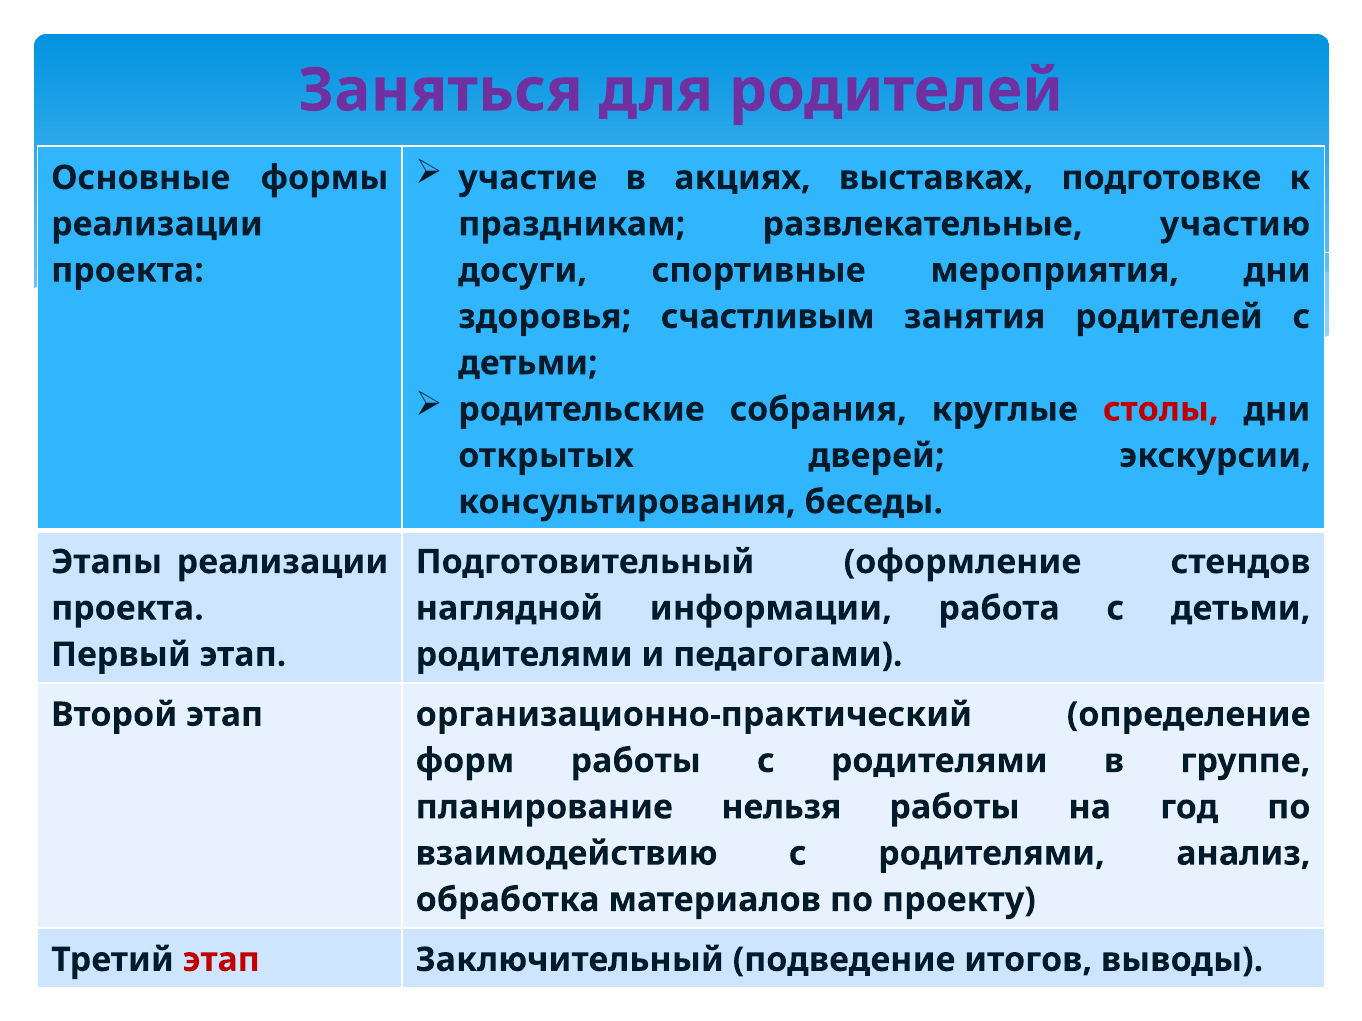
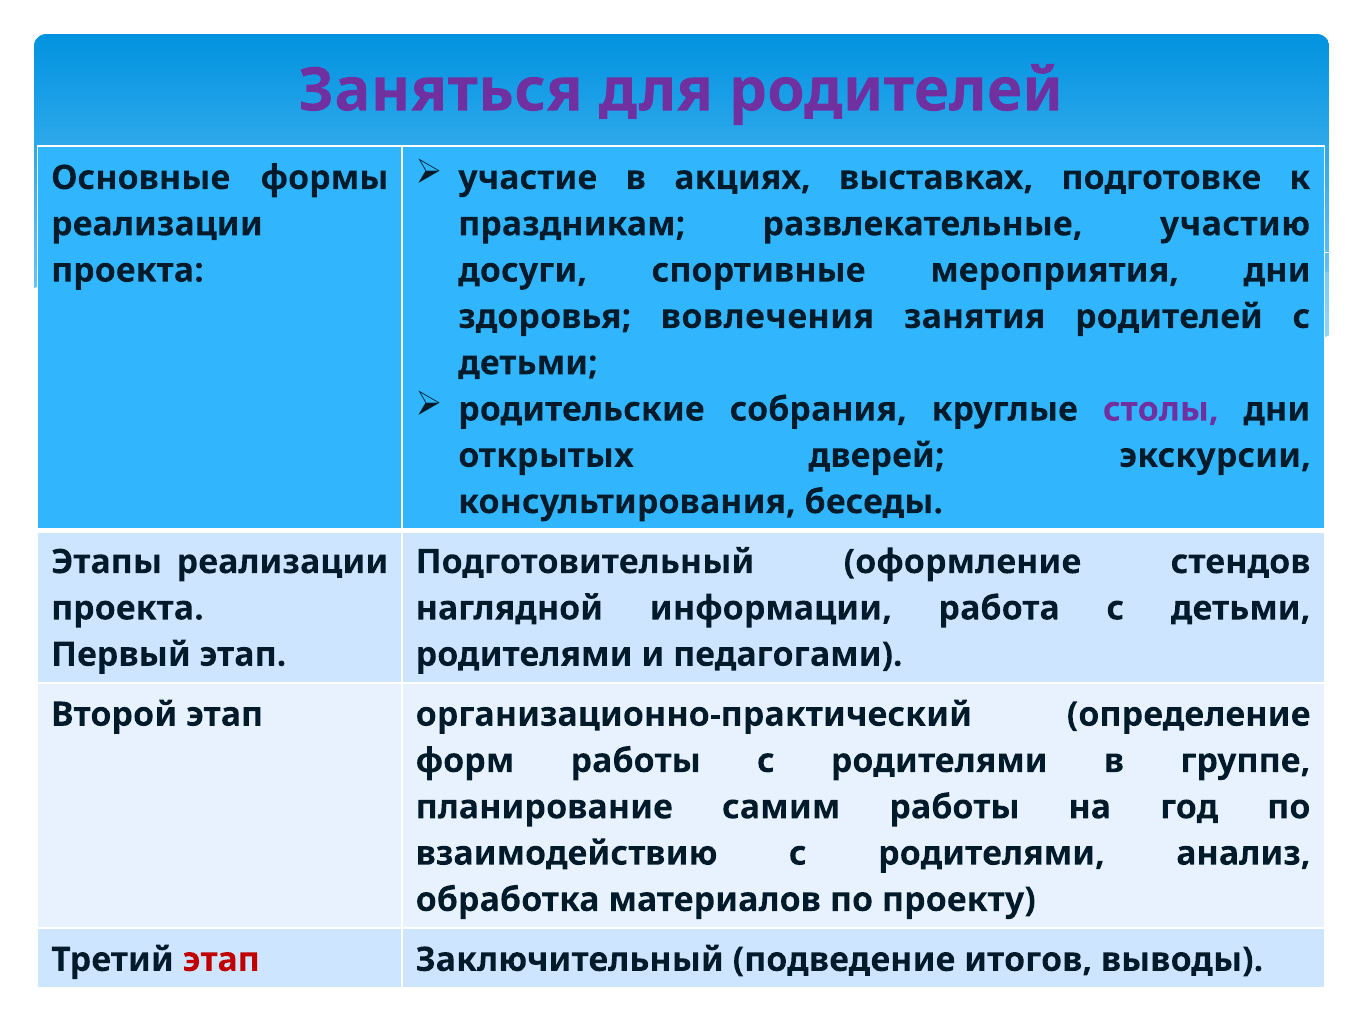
счастливым: счастливым -> вовлечения (767, 317)
столы colour: red -> purple (1161, 410)
нельзя: нельзя -> самим (781, 808)
